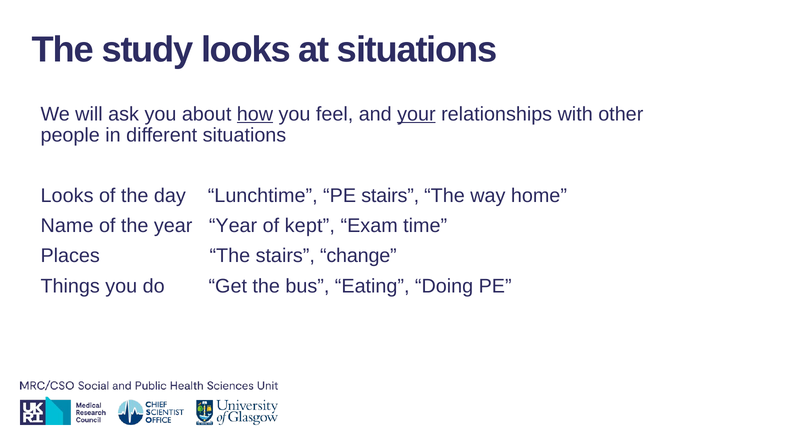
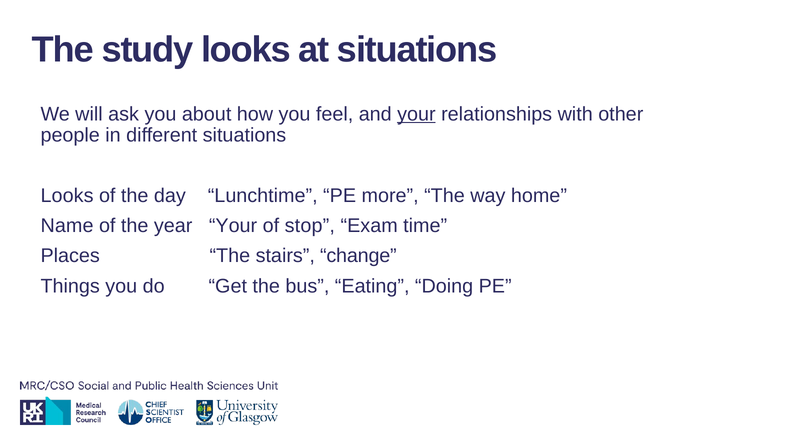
how underline: present -> none (255, 114)
PE stairs: stairs -> more (390, 196)
year Year: Year -> Your (233, 226)
kept: kept -> stop (310, 226)
